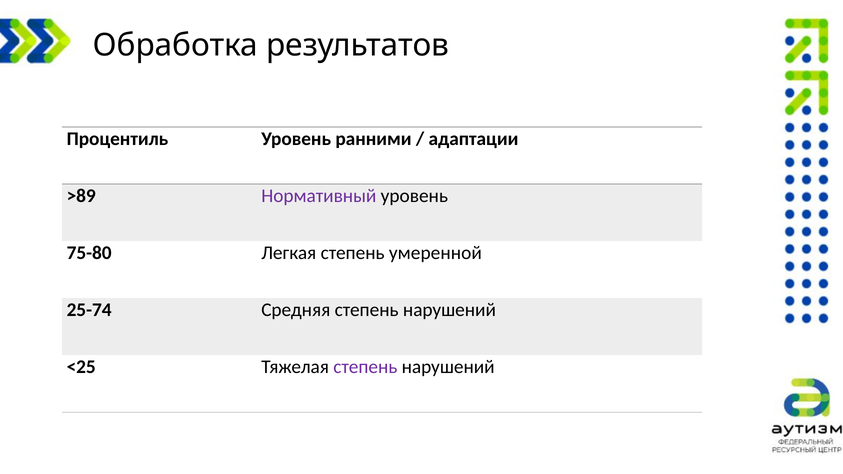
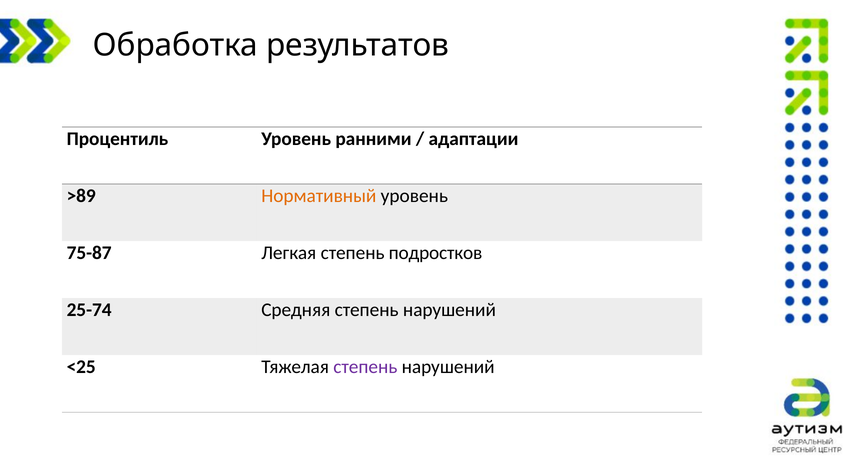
Нормативный colour: purple -> orange (319, 196)
75-80: 75-80 -> 75-87 (89, 253)
умеренной: умеренной -> подростков (436, 253)
